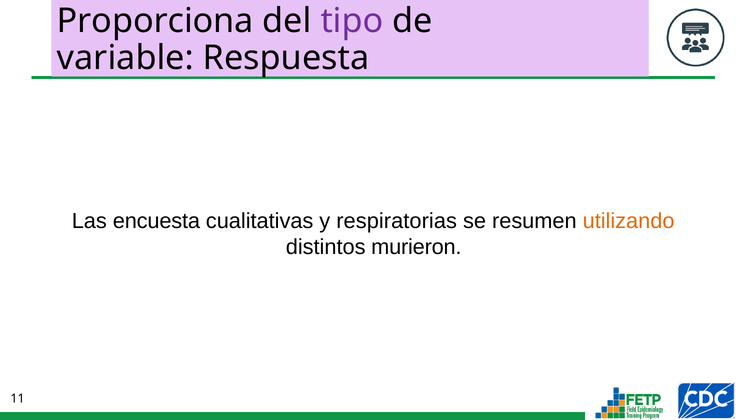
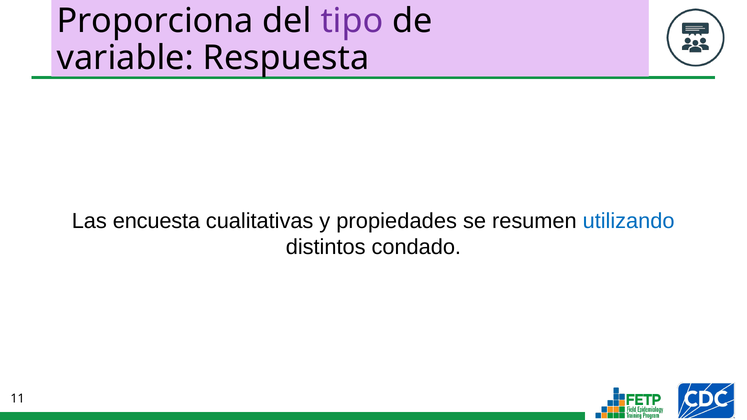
respiratorias: respiratorias -> propiedades (397, 221)
utilizando colour: orange -> blue (629, 221)
murieron: murieron -> condado (416, 247)
